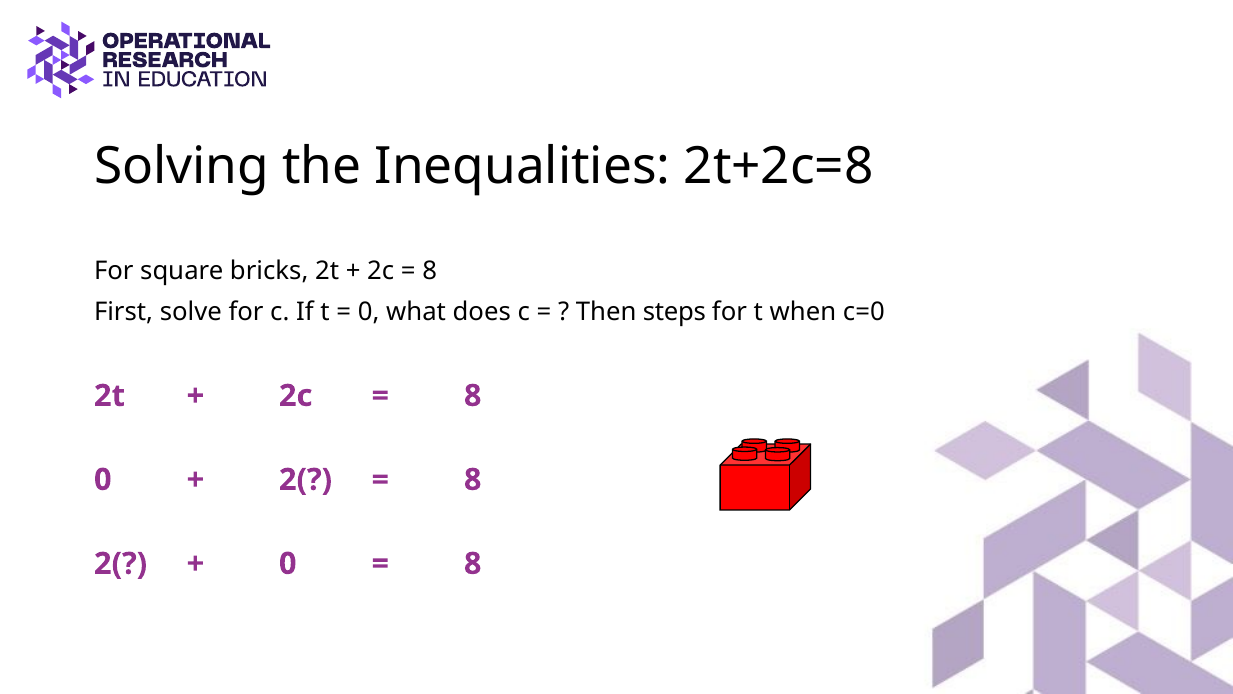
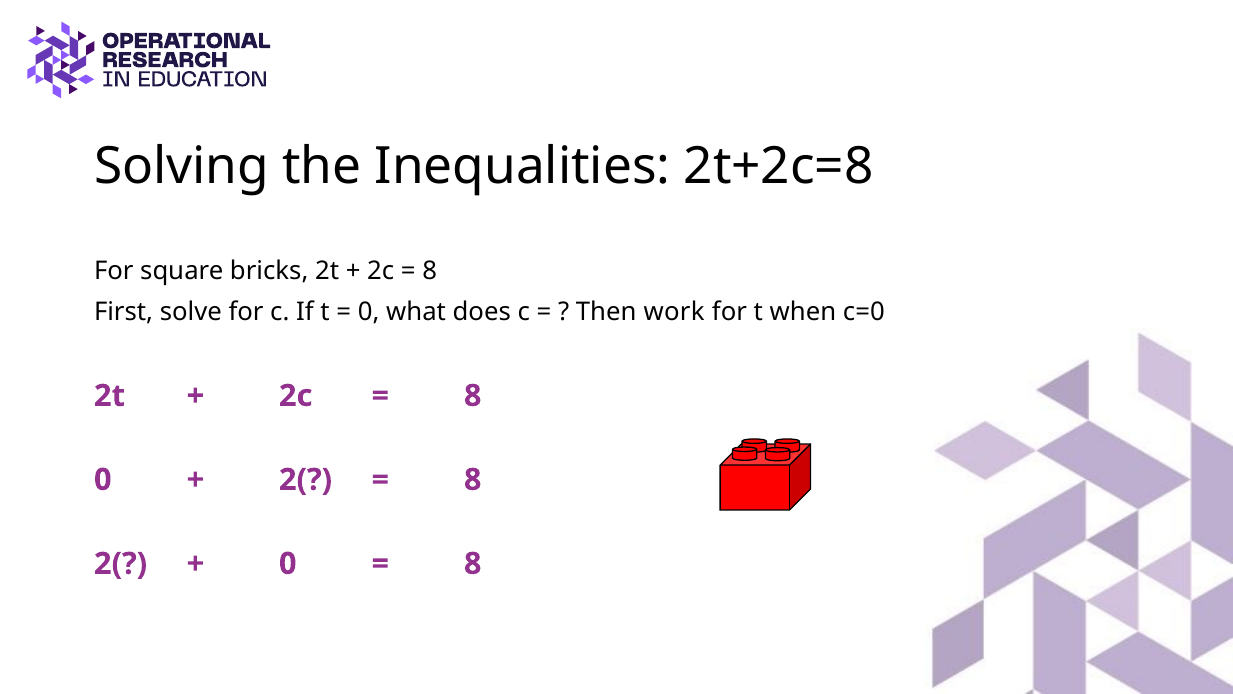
steps: steps -> work (674, 312)
